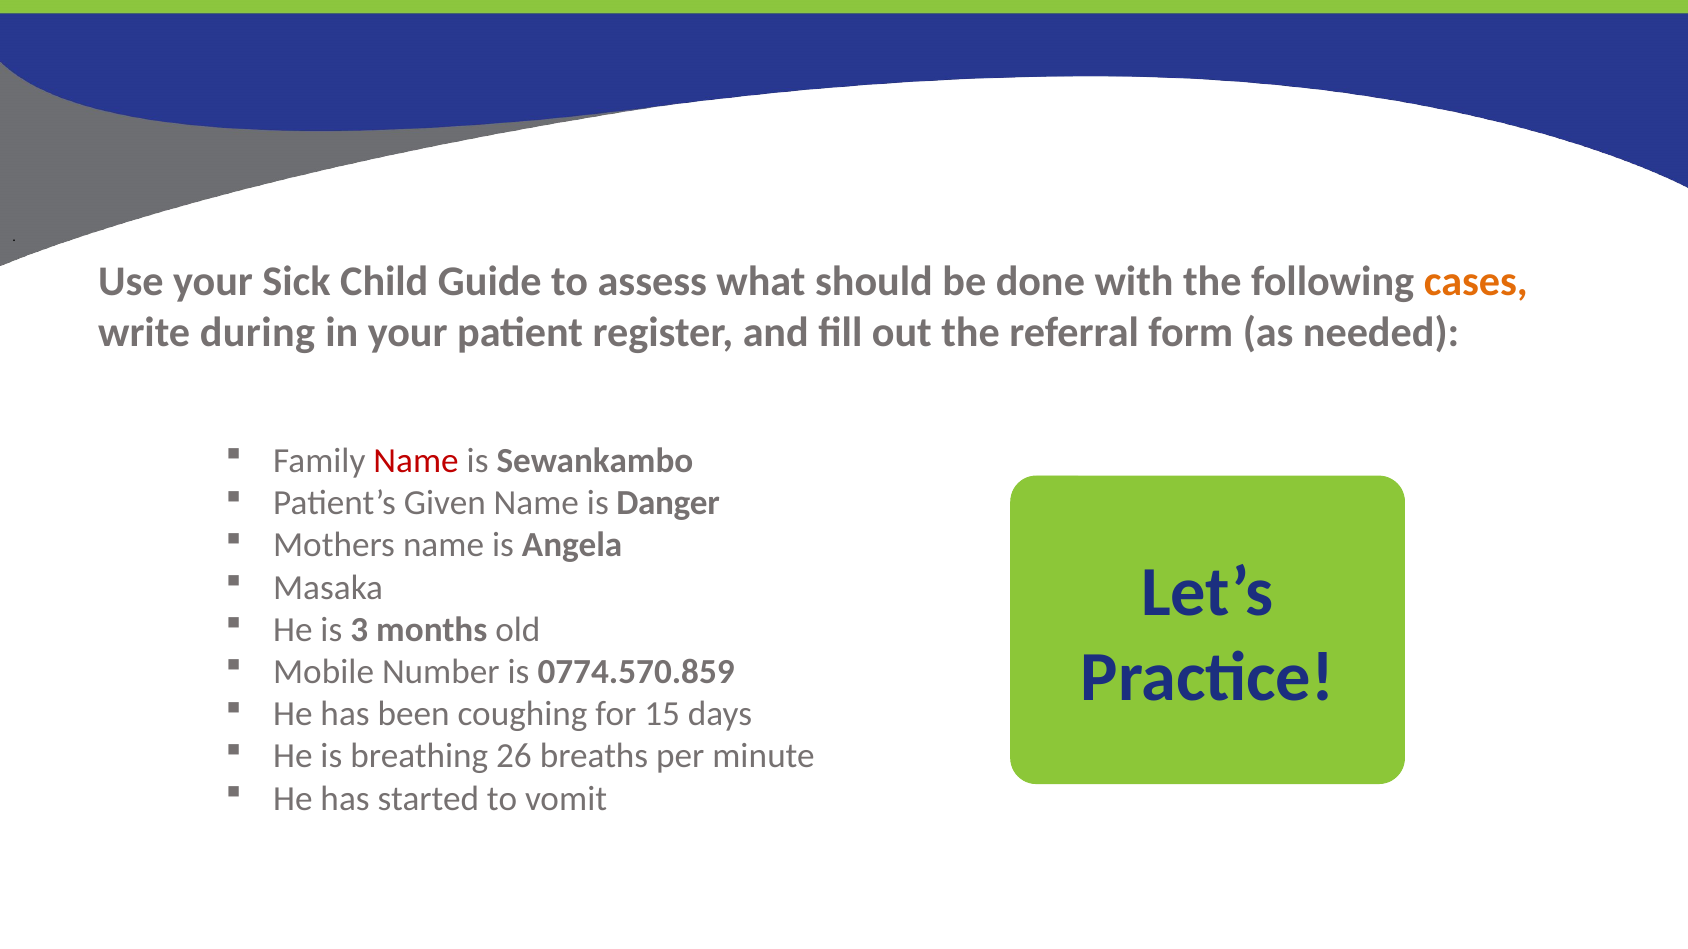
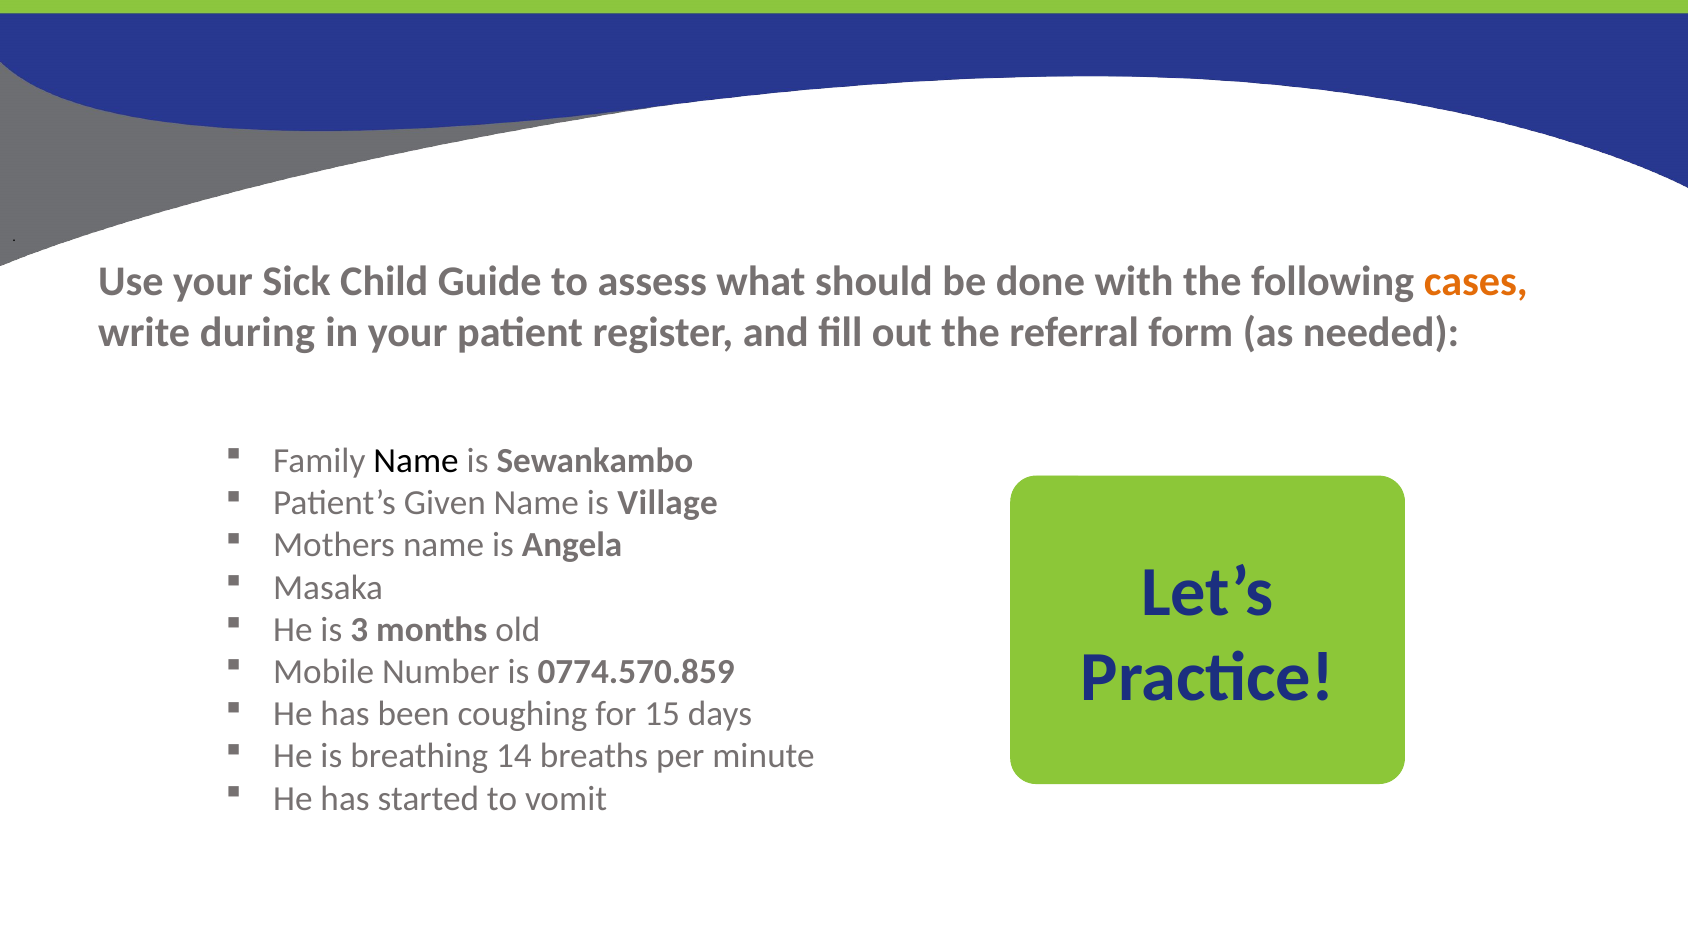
Name colour: red -> black (416, 461)
Danger: Danger -> Village (668, 503)
26: 26 -> 14 (514, 757)
